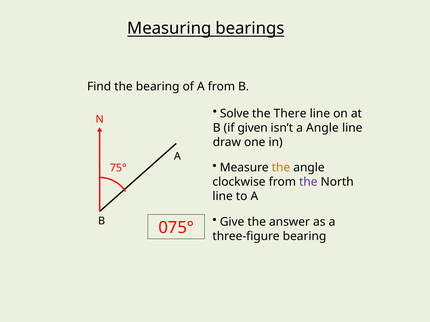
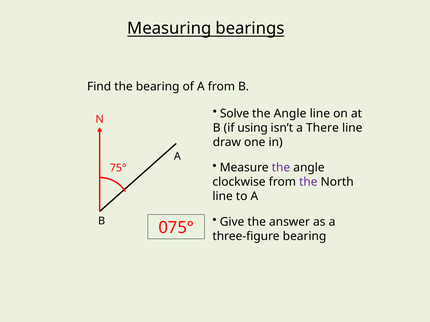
There: There -> Angle (290, 114)
given: given -> using (253, 128)
a Angle: Angle -> There (322, 128)
the colour: orange -> purple (281, 168)
